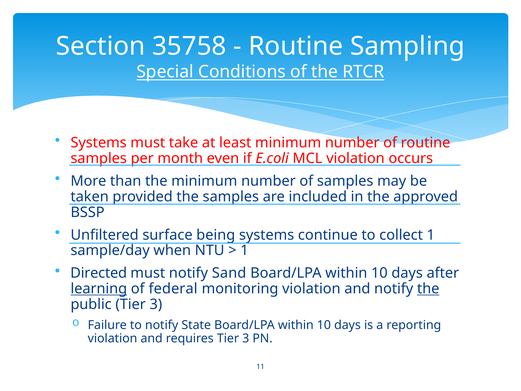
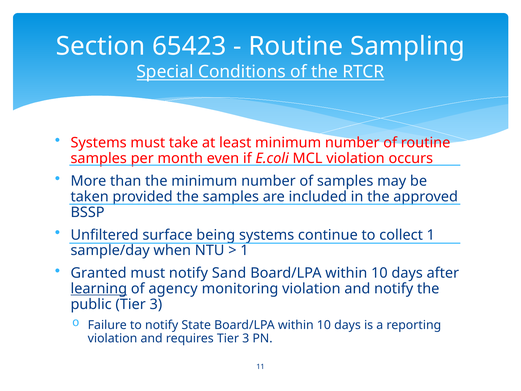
35758: 35758 -> 65423 (189, 46)
Directed: Directed -> Granted (99, 273)
federal: federal -> agency (173, 289)
the underline: present -> none (428, 289)
